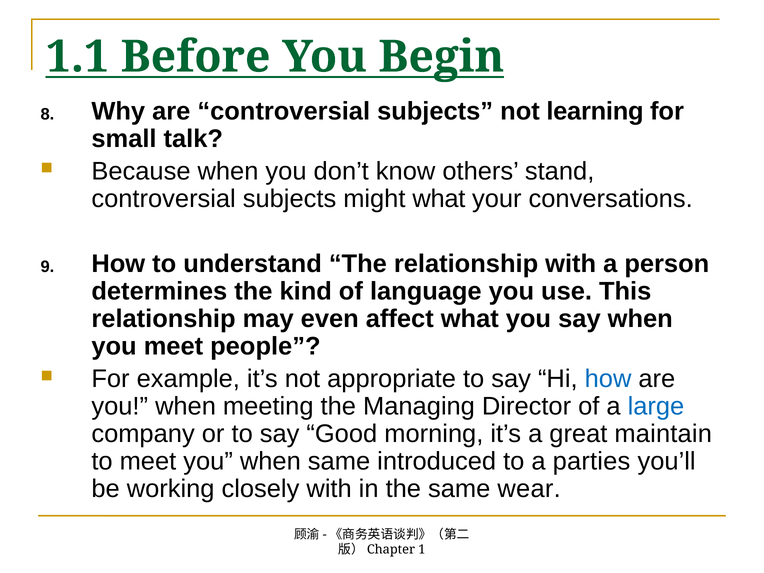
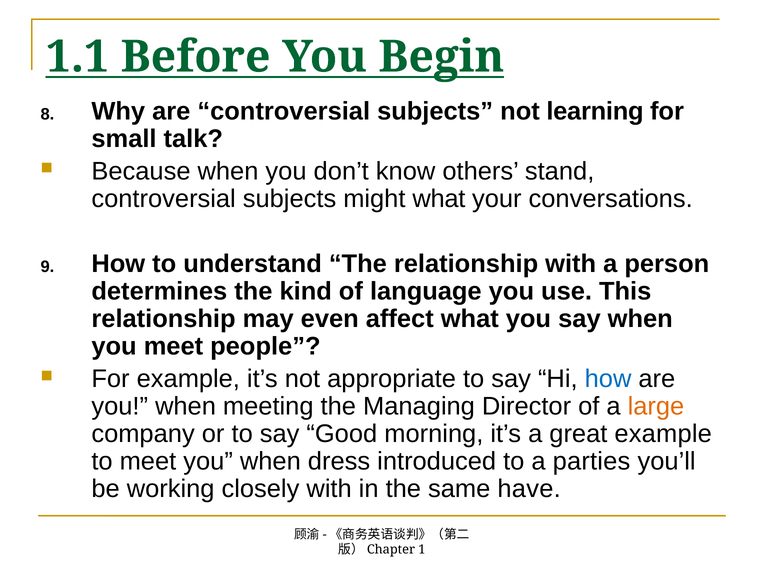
large colour: blue -> orange (656, 407)
great maintain: maintain -> example (663, 434)
when same: same -> dress (339, 462)
wear: wear -> have (529, 489)
